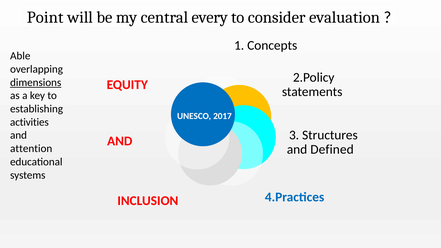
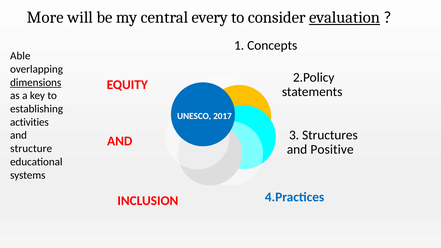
Point: Point -> More (45, 17)
evaluation underline: none -> present (345, 17)
attention: attention -> structure (31, 149)
Defined: Defined -> Positive (332, 150)
